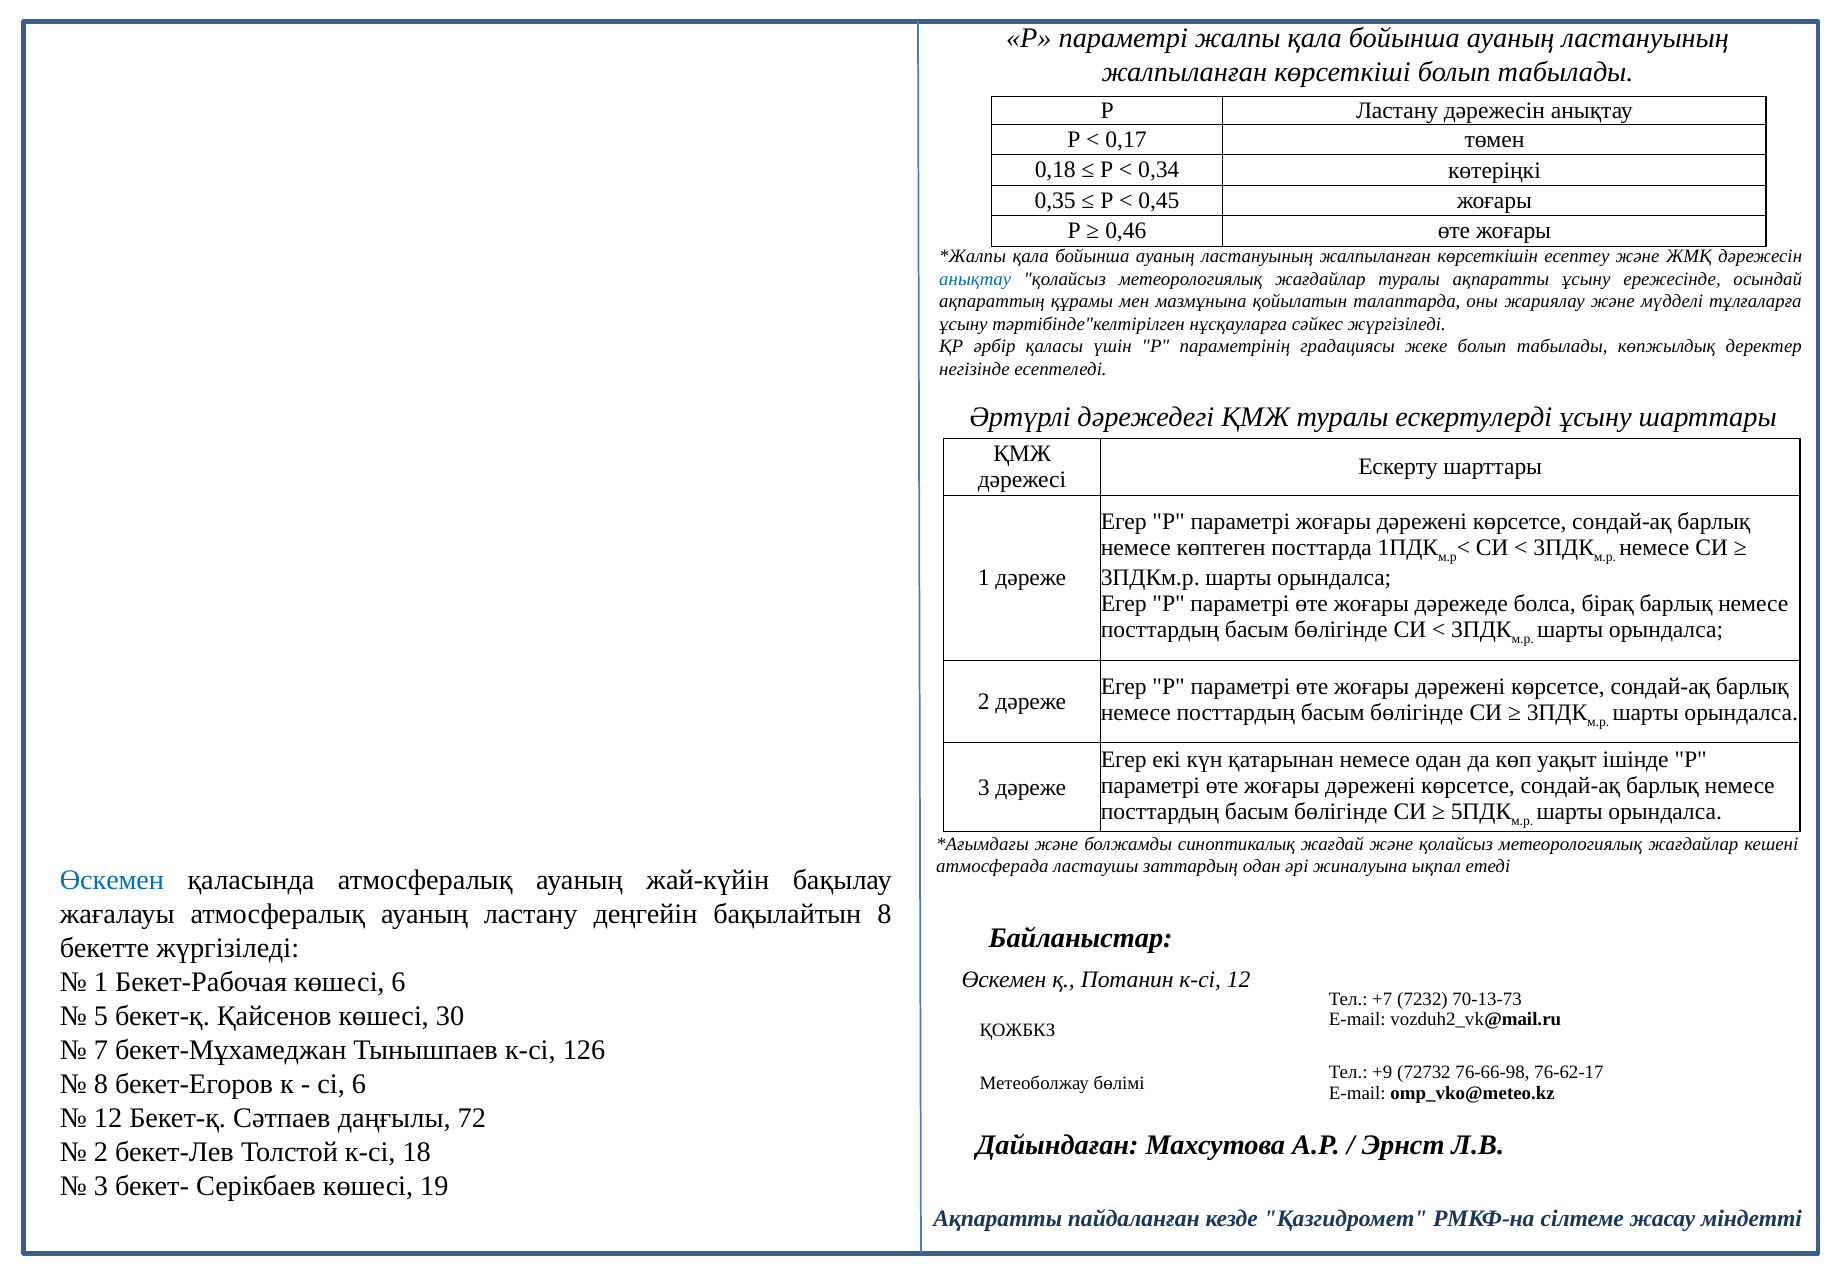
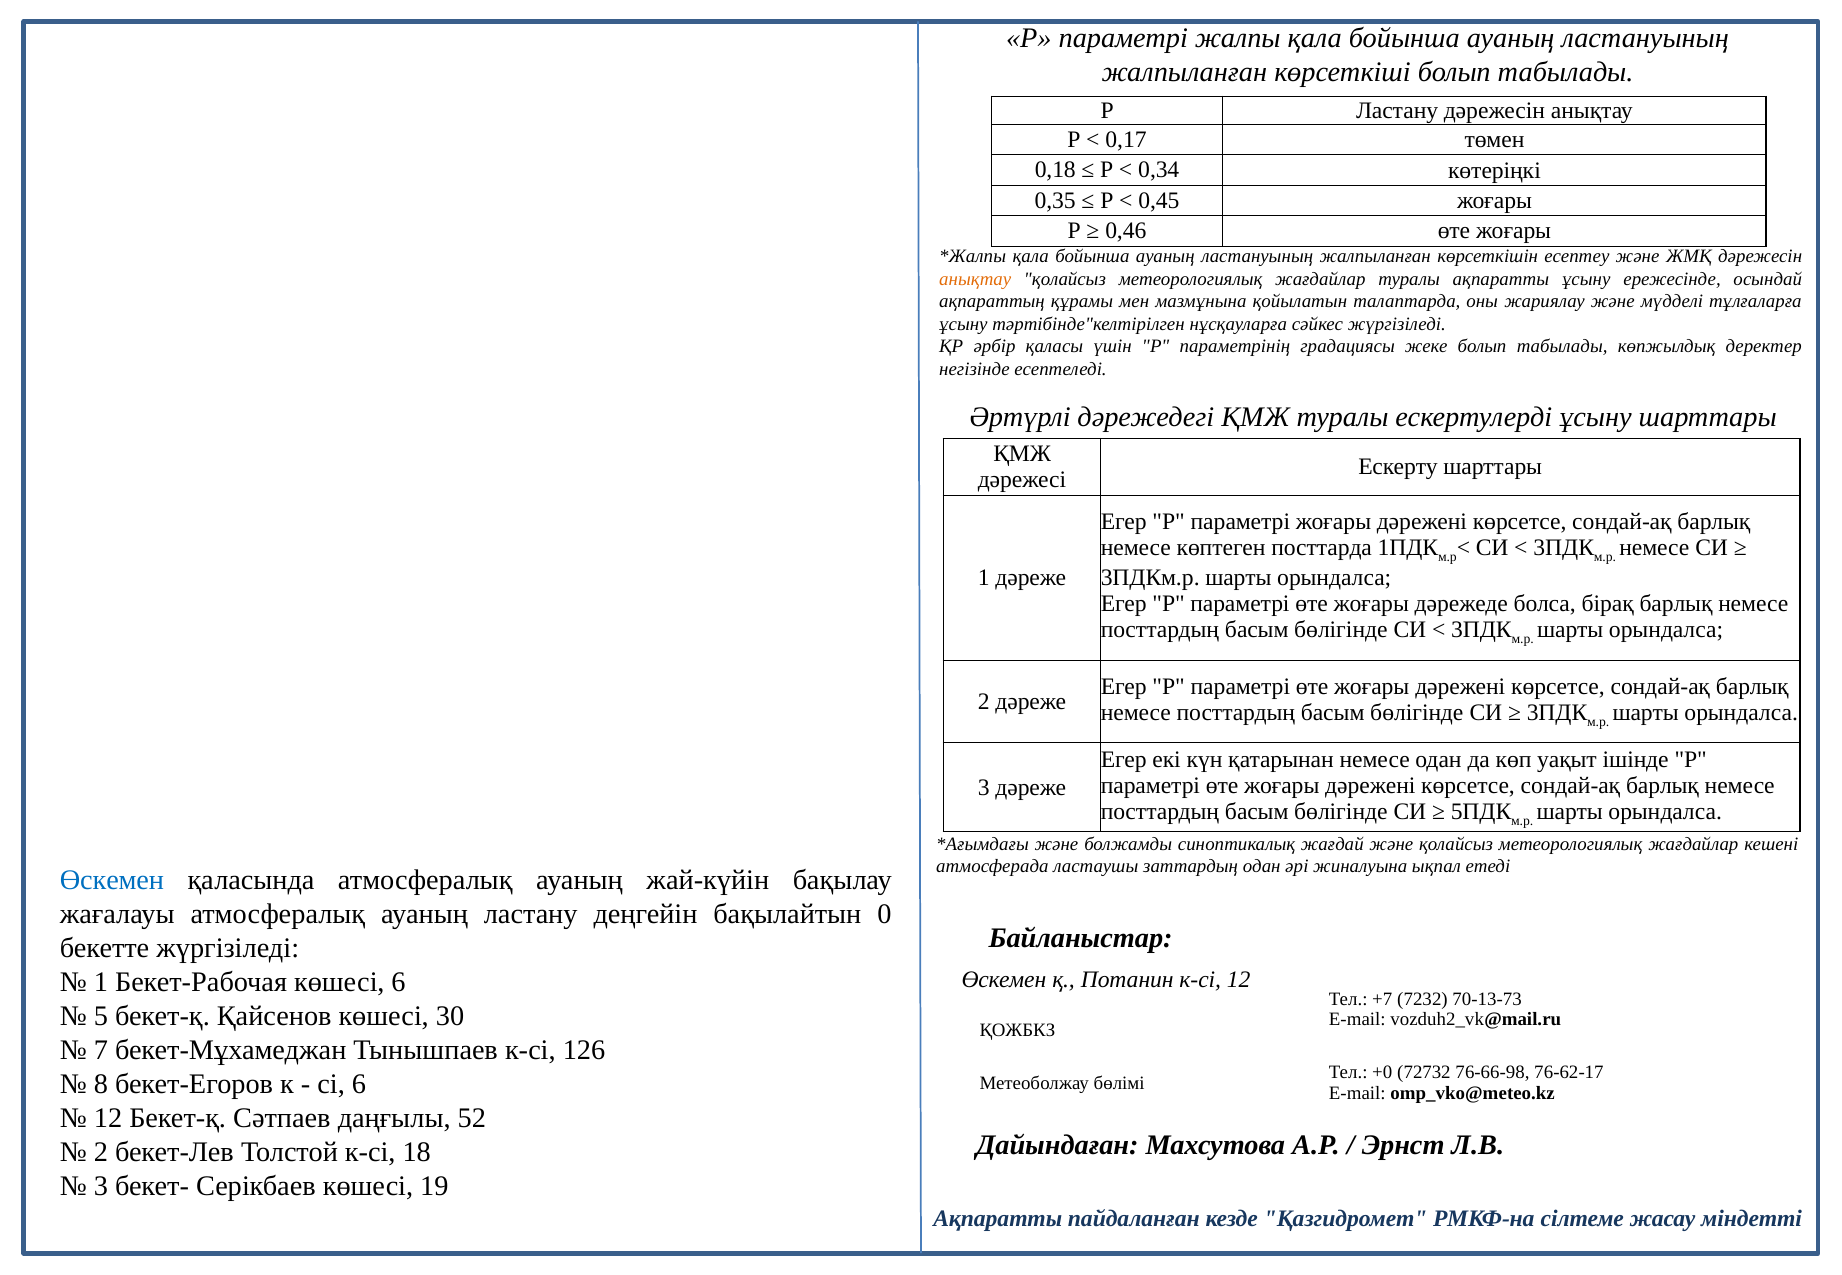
анықтау colour: blue -> orange (975, 279)
бақылайтын 8: 8 -> 0 (884, 914)
+9: +9 -> +0 (1382, 1073)
72: 72 -> 52 (472, 1118)
